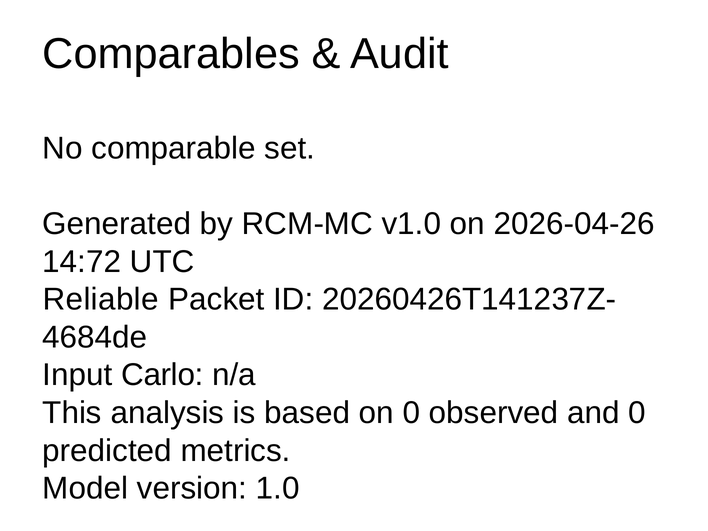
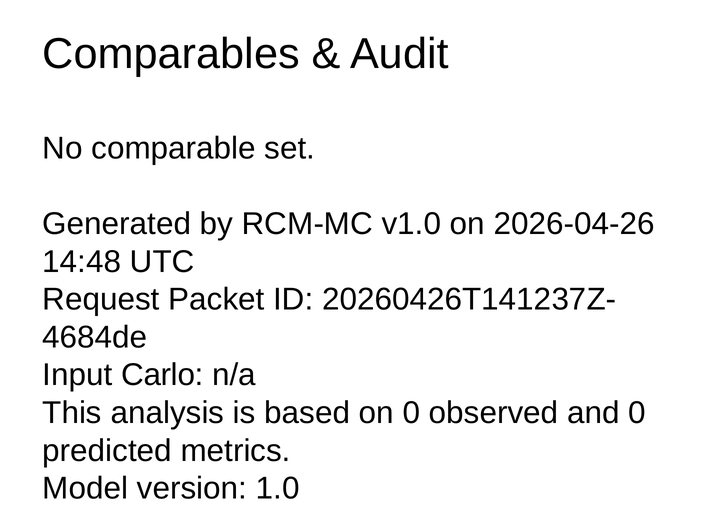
14:72: 14:72 -> 14:48 (82, 262)
Reliable: Reliable -> Request (101, 300)
